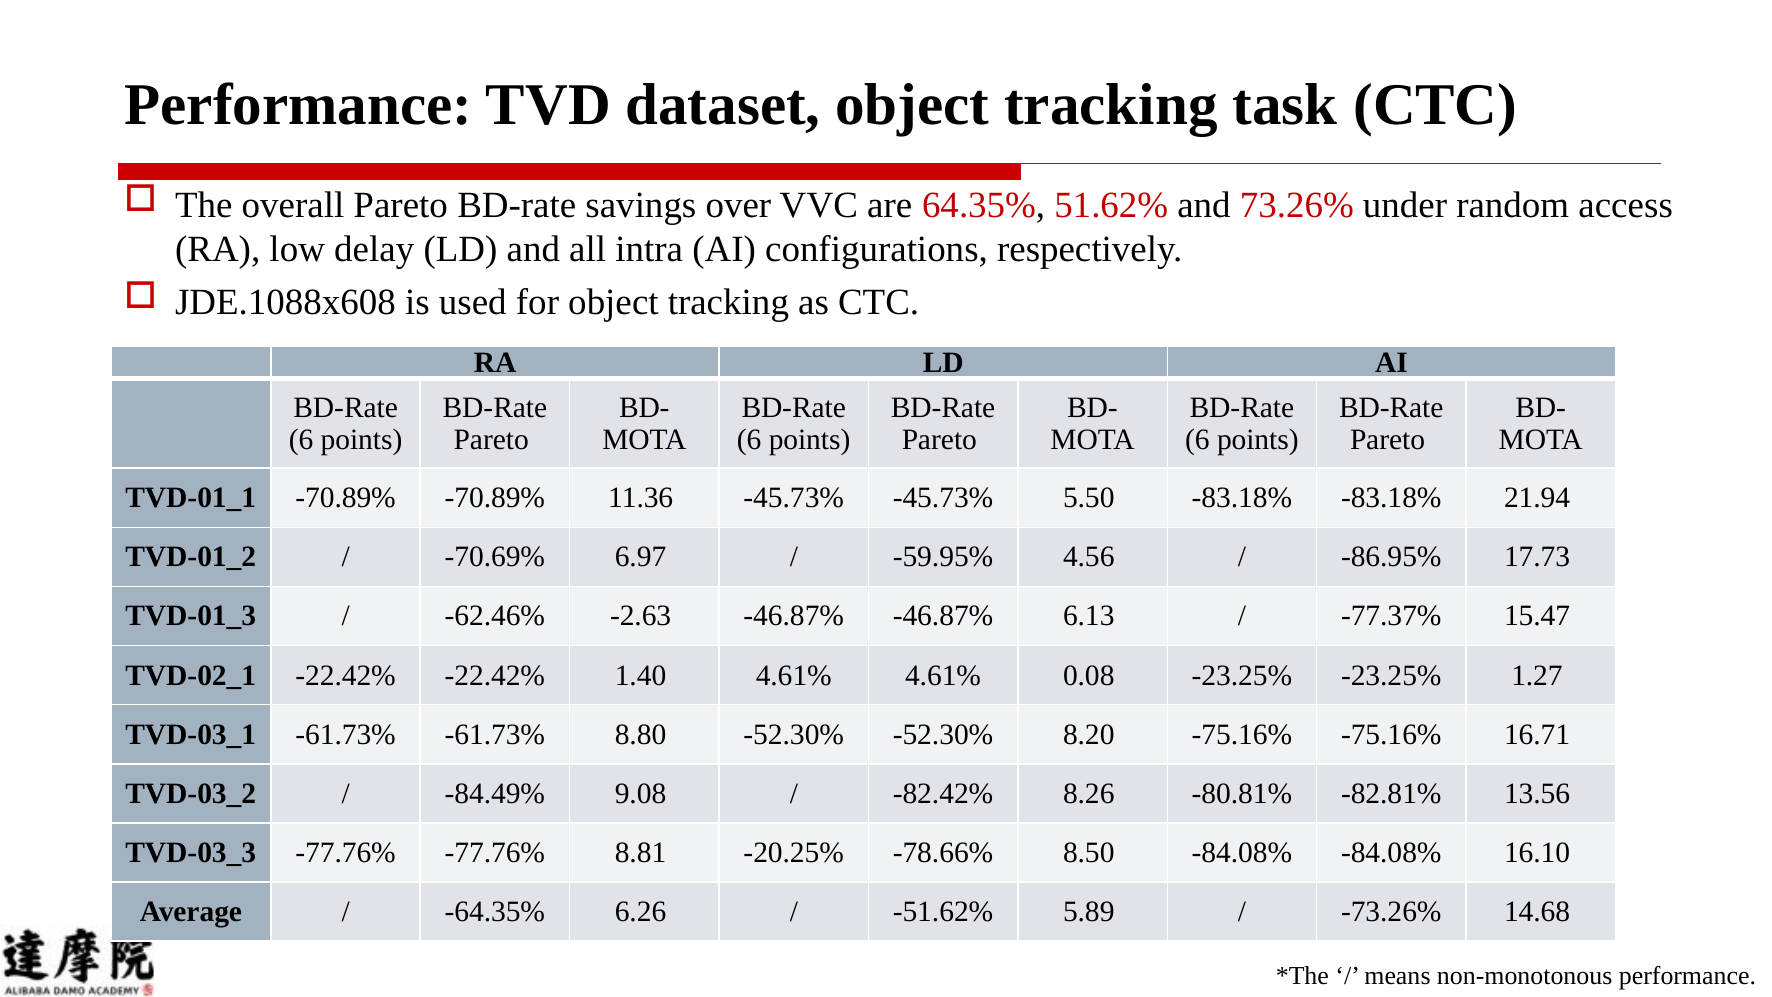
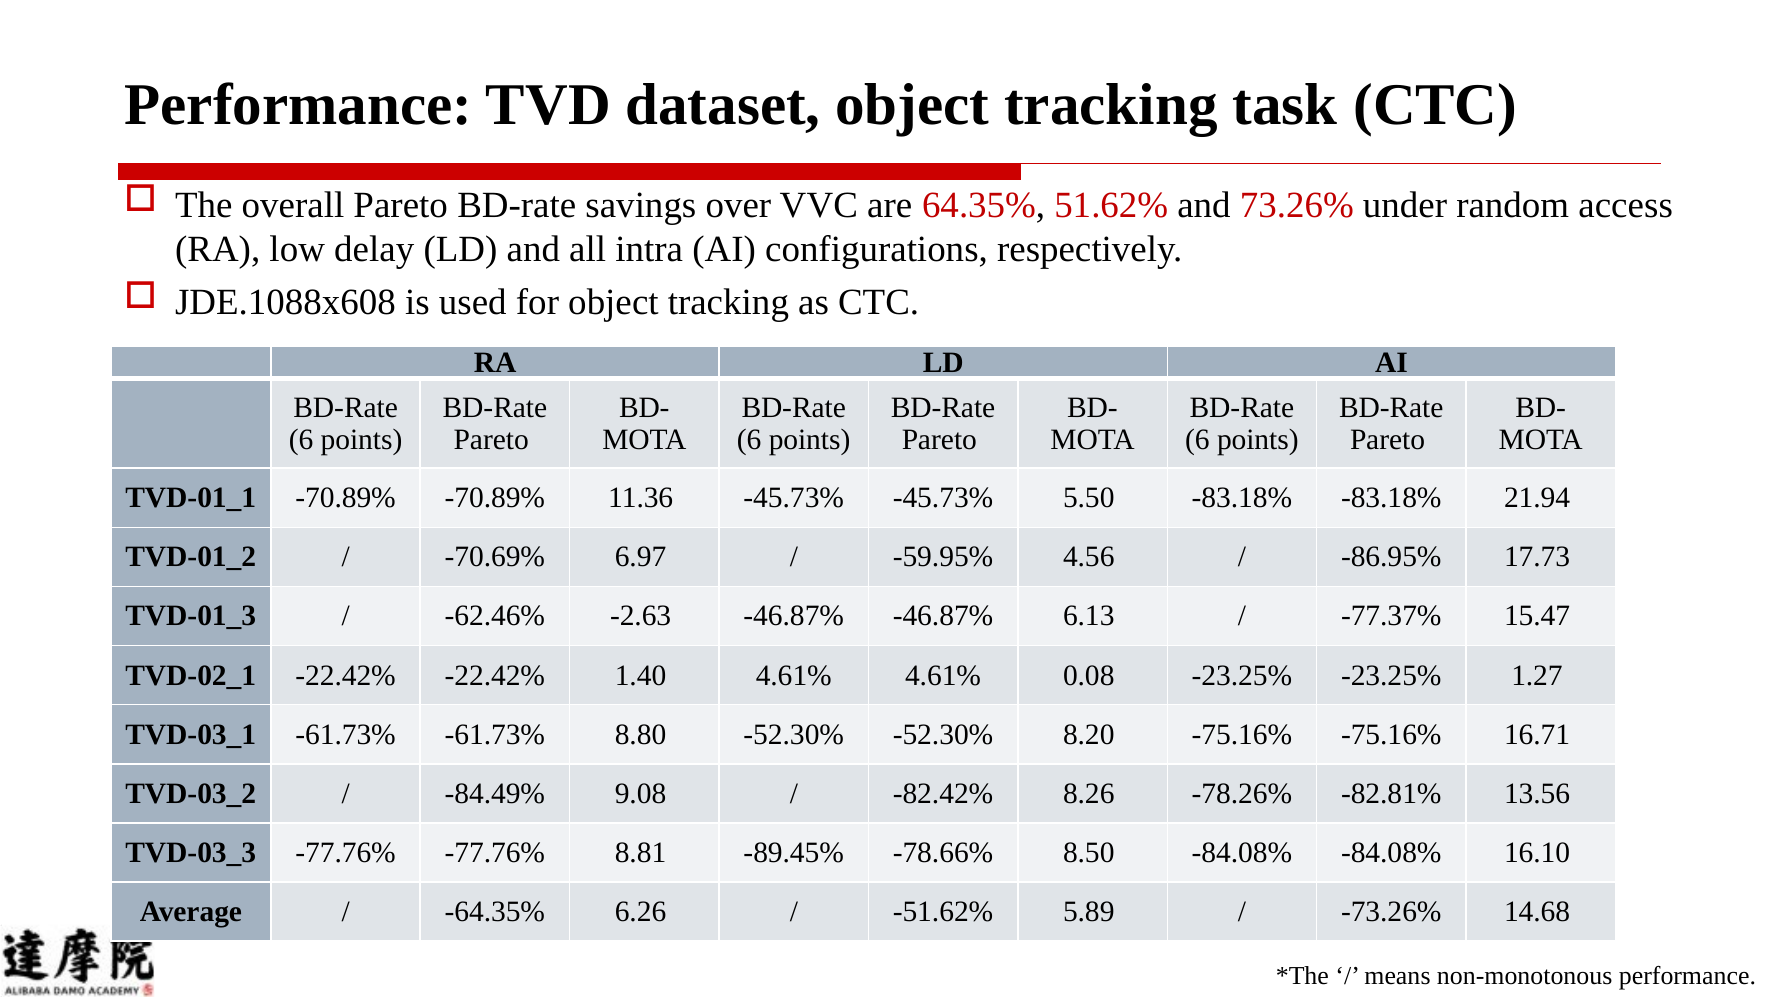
-80.81%: -80.81% -> -78.26% (1242, 793)
-20.25%: -20.25% -> -89.45% (794, 853)
